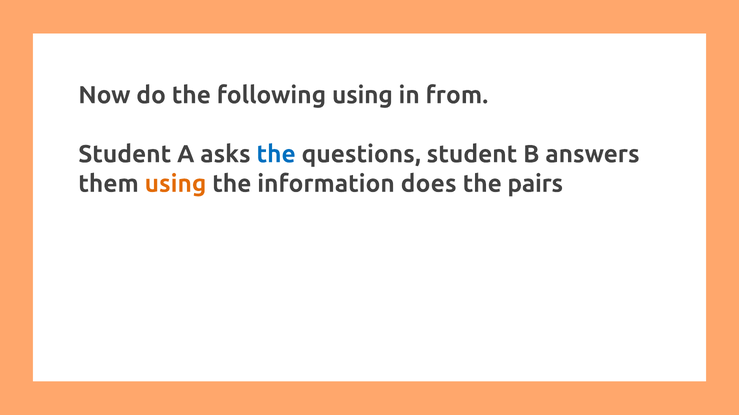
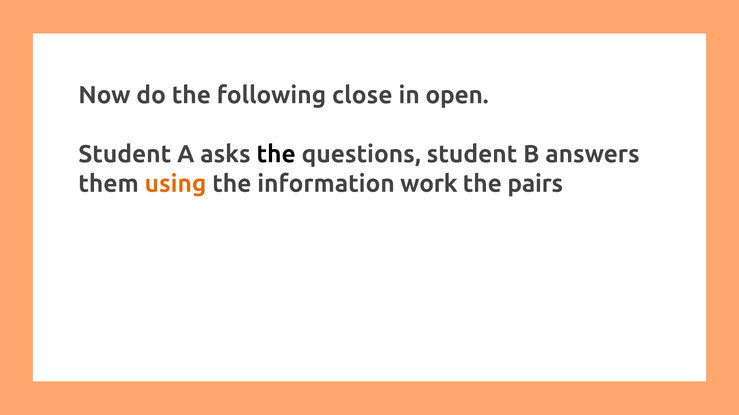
following using: using -> close (362, 95)
from: from -> open (457, 95)
the colour: blue -> black (276, 154)
does: does -> work (429, 184)
